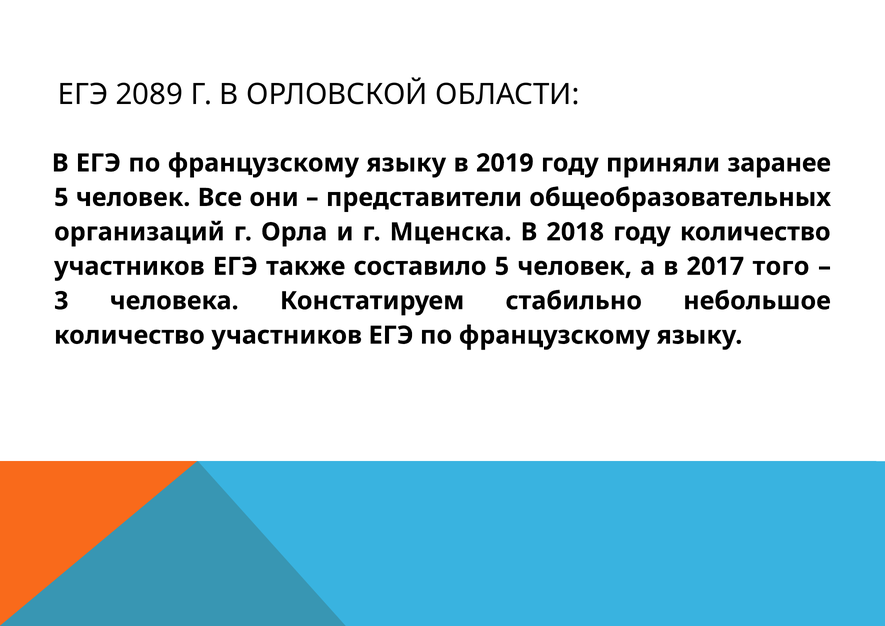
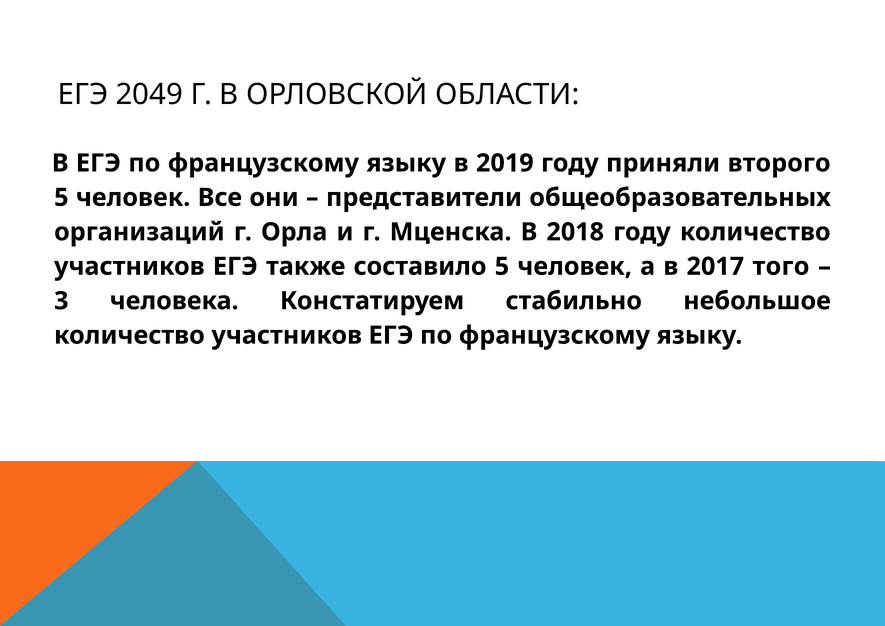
2089: 2089 -> 2049 (149, 95)
заранее: заранее -> второго (779, 163)
